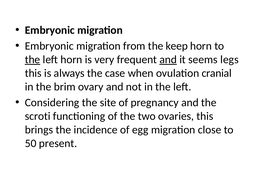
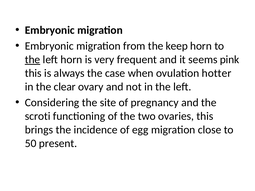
and underline: present -> none (168, 60)
legs: legs -> pink (230, 60)
cranial: cranial -> hotter (217, 73)
brim: brim -> clear (65, 87)
